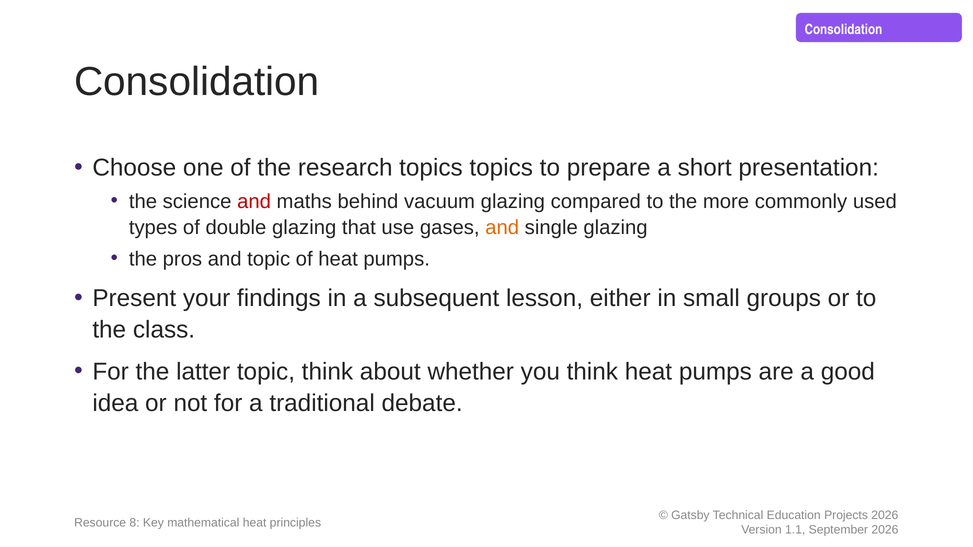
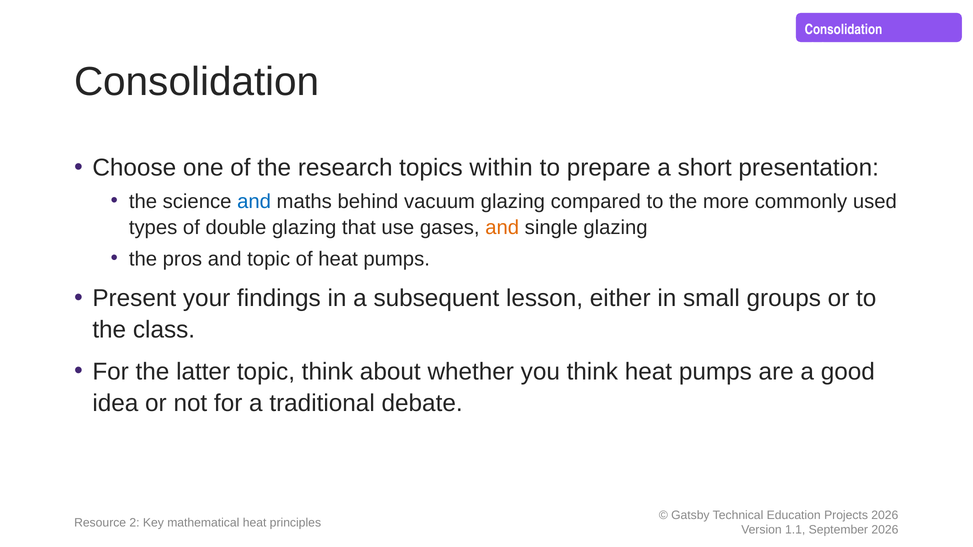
topics topics: topics -> within (501, 168)
and colour: red -> blue (254, 201)
8: 8 -> 2 (134, 523)
